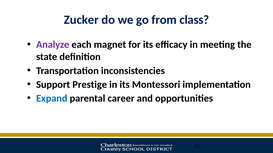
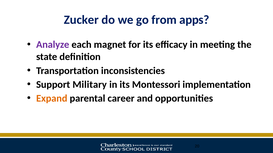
class: class -> apps (194, 20)
Prestige: Prestige -> Military (90, 85)
Expand colour: blue -> orange (52, 99)
